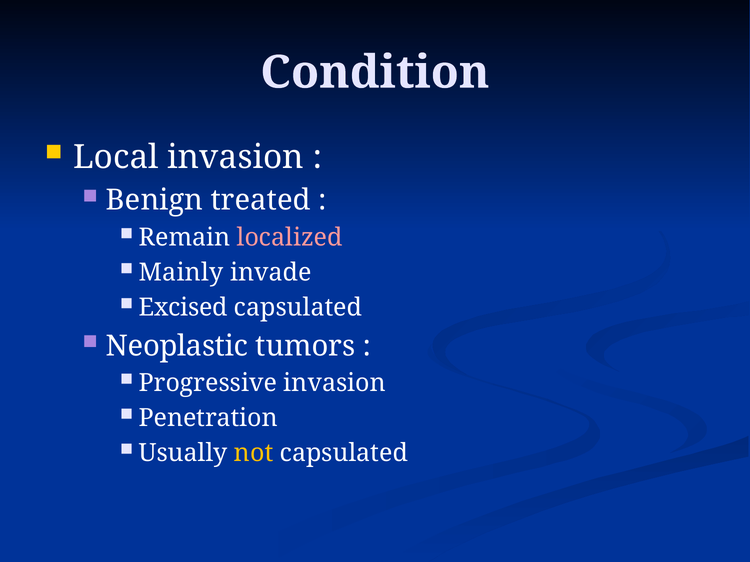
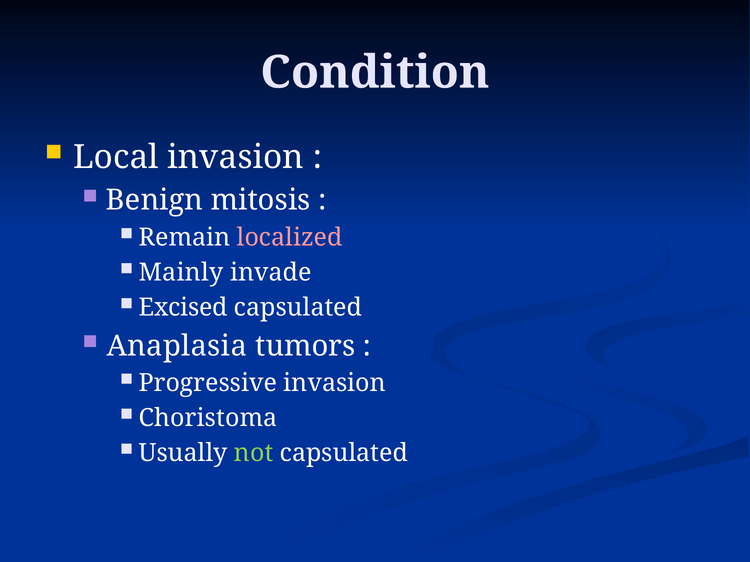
treated: treated -> mitosis (261, 200)
Neoplastic: Neoplastic -> Anaplasia (177, 346)
Penetration: Penetration -> Choristoma (208, 418)
not colour: yellow -> light green (254, 453)
